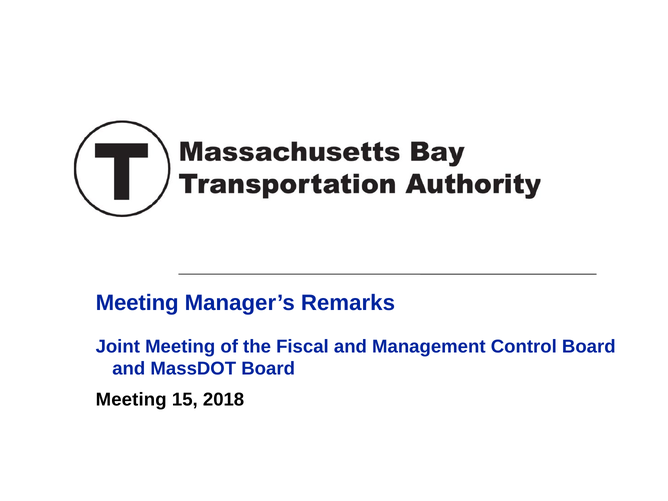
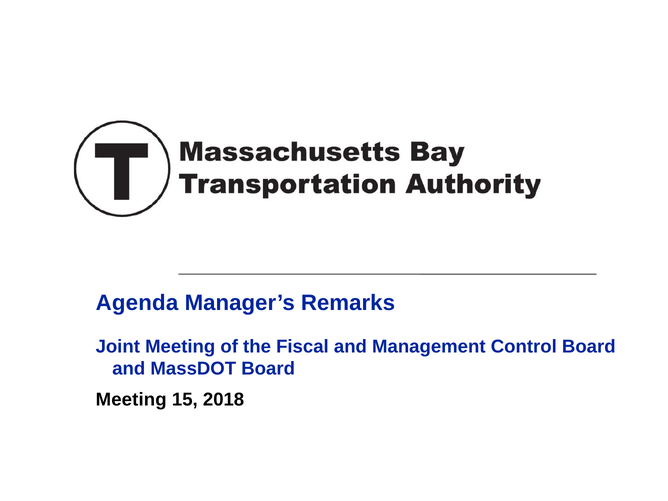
Meeting: Meeting -> Agenda (137, 303)
